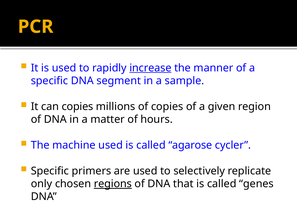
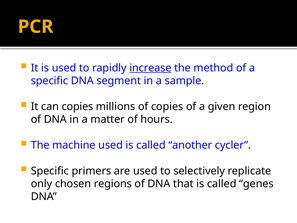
manner: manner -> method (213, 68)
agarose: agarose -> another (190, 145)
regions underline: present -> none (113, 184)
